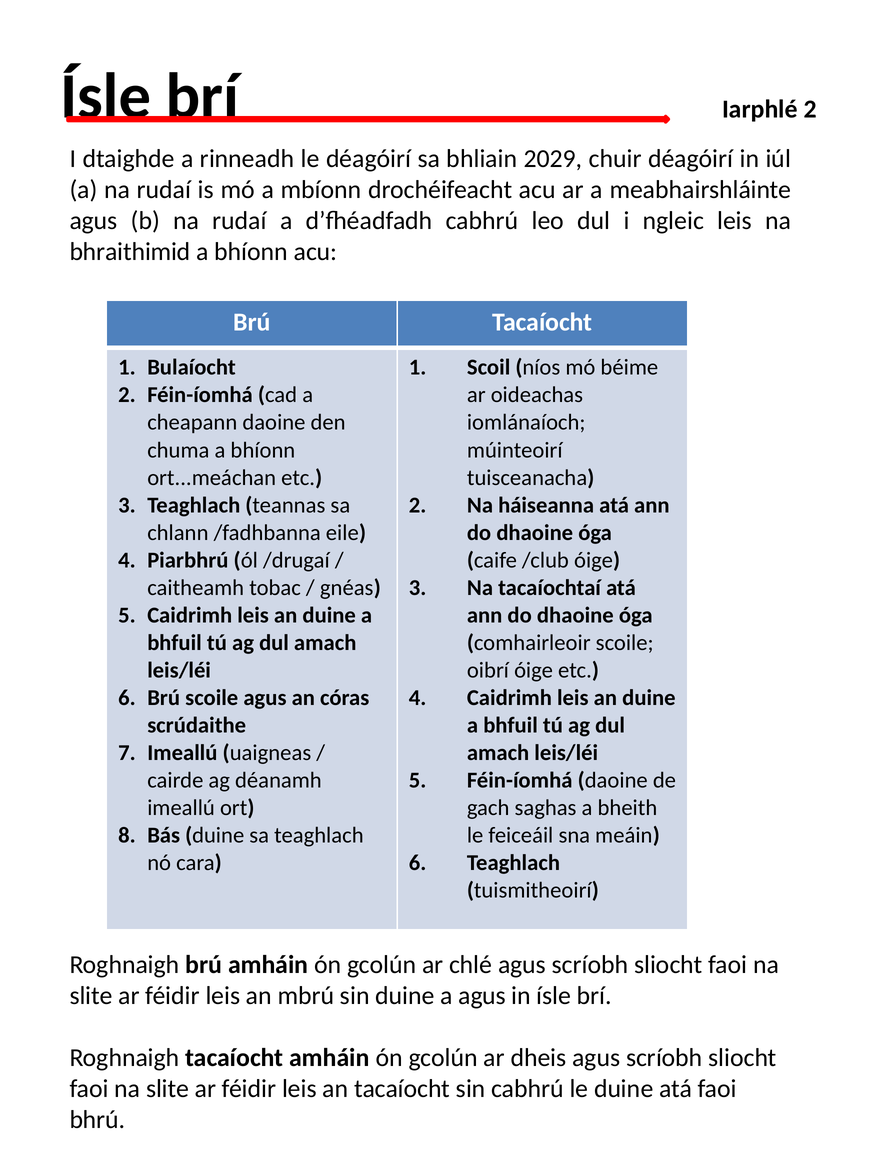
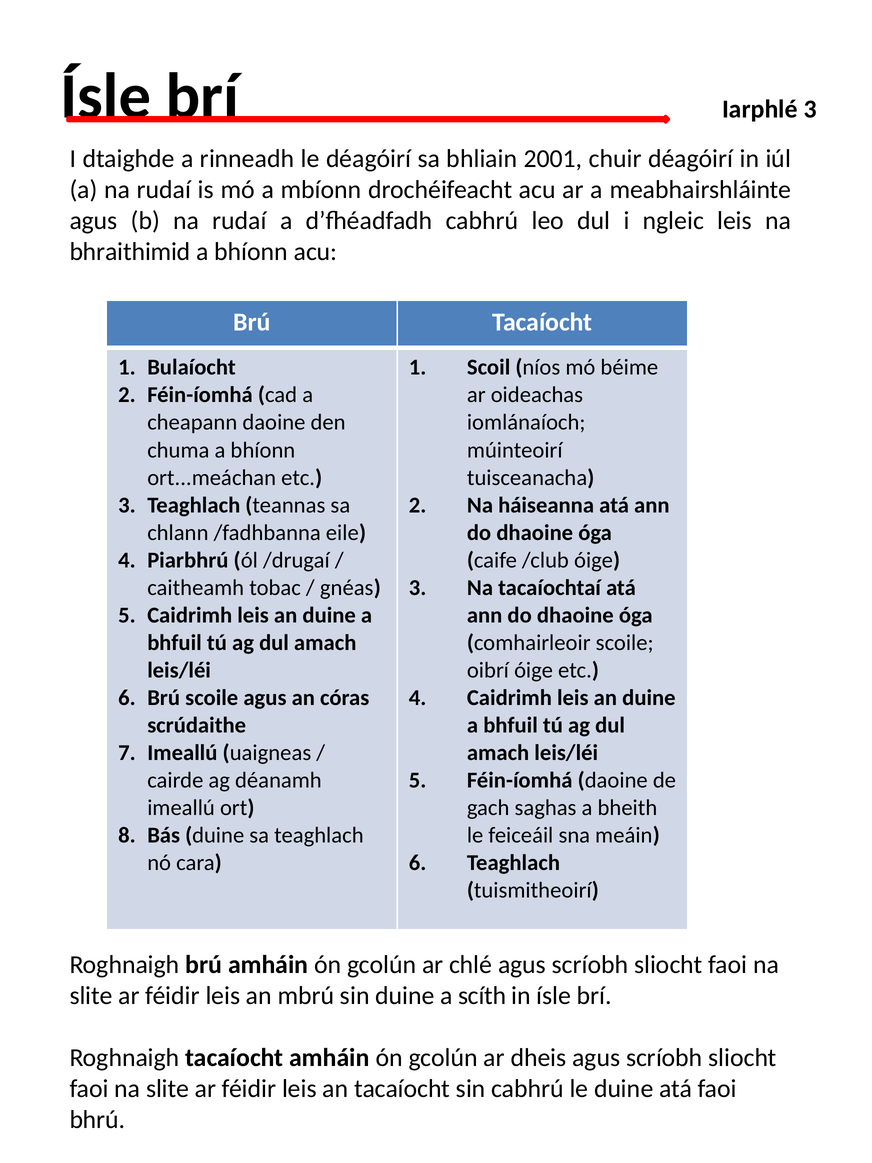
Iarphlé 2: 2 -> 3 (810, 109)
2029: 2029 -> 2001 (553, 159)
a agus: agus -> scíth (482, 995)
